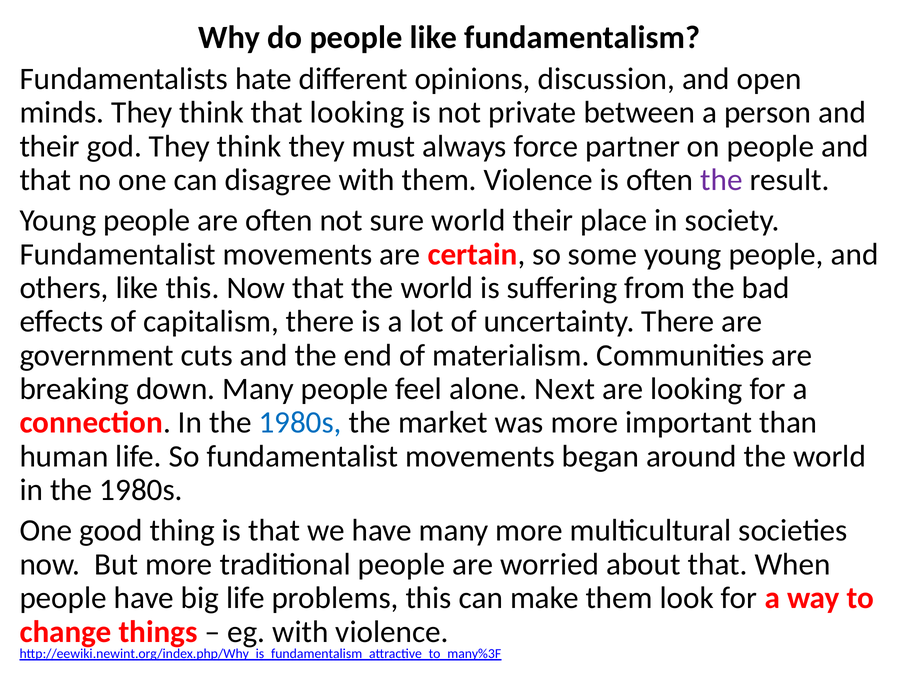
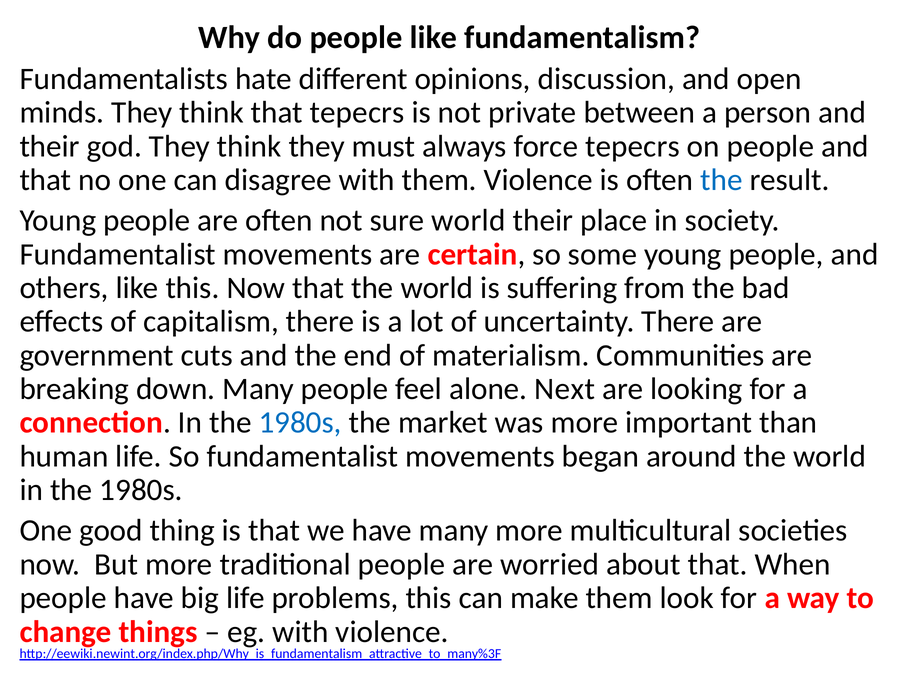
that looking: looking -> tepecrs (357, 113)
force partner: partner -> tepecrs (632, 146)
the colour: purple -> blue (721, 180)
